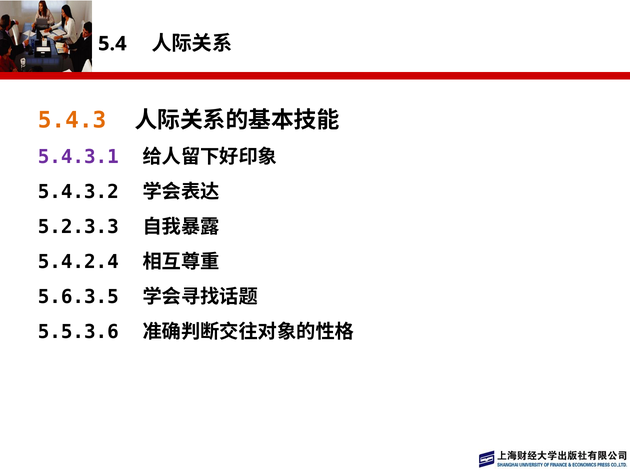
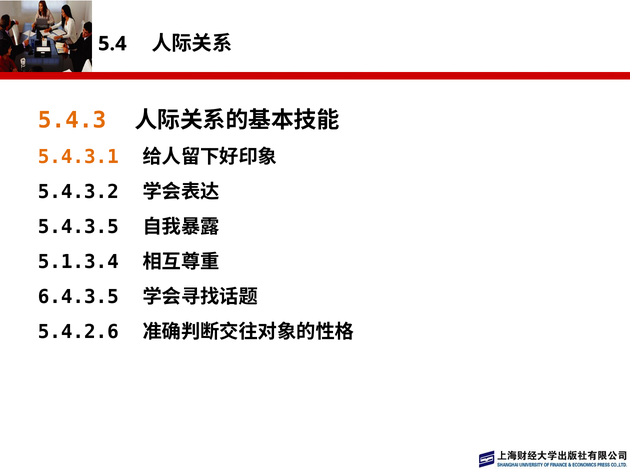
5.4.3.1 colour: purple -> orange (78, 157)
5.2.3.3: 5.2.3.3 -> 5.4.3.5 (78, 227)
5.4.2.4: 5.4.2.4 -> 5.1.3.4 (78, 262)
5.6.3.5: 5.6.3.5 -> 6.4.3.5 (78, 297)
5.5.3.6: 5.5.3.6 -> 5.4.2.6 (78, 332)
